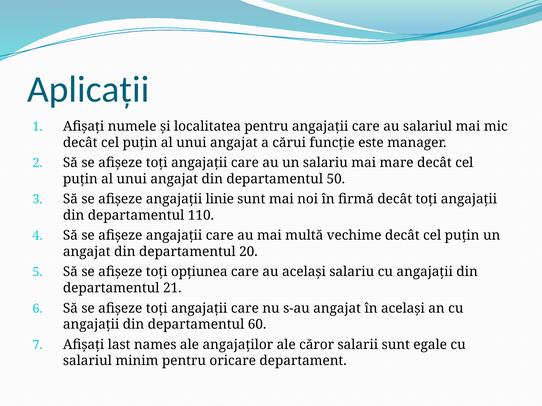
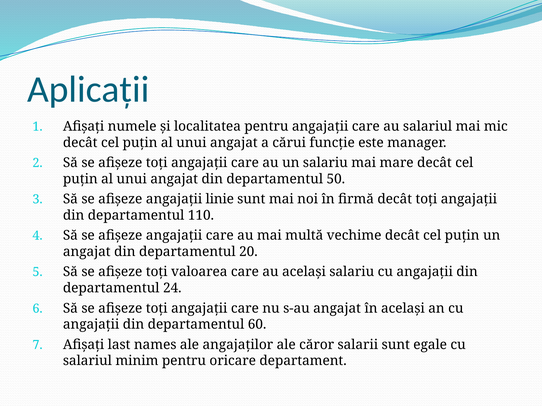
opţiunea: opţiunea -> valoarea (199, 272)
21: 21 -> 24 (172, 288)
